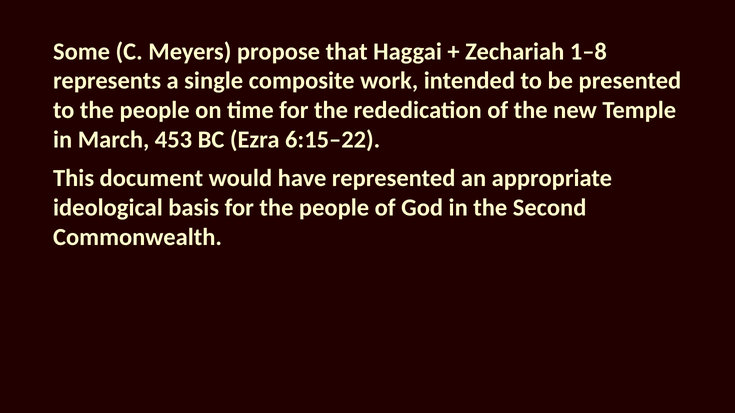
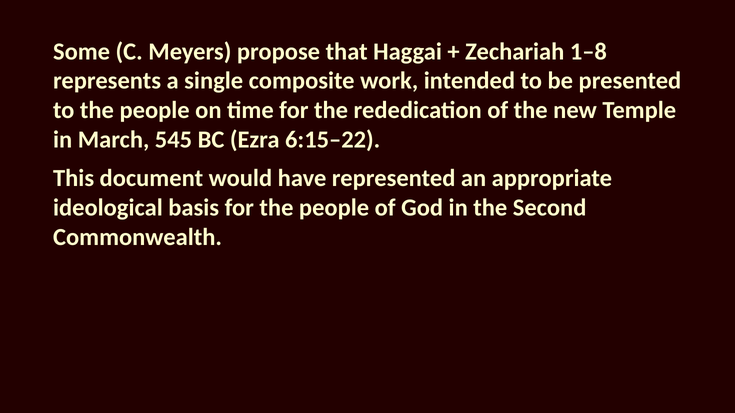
453: 453 -> 545 (173, 140)
